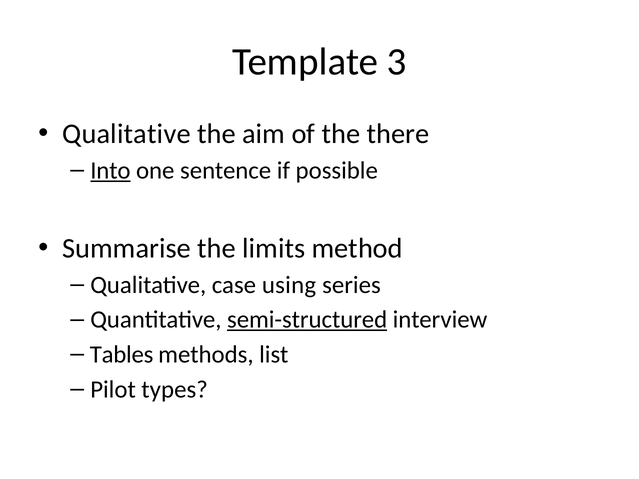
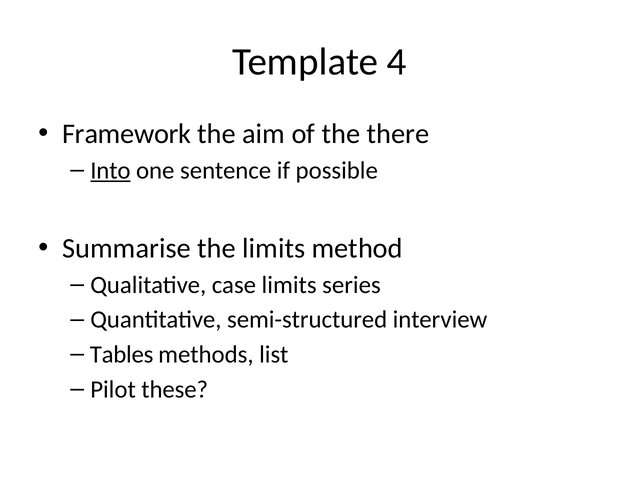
3: 3 -> 4 (397, 62)
Qualitative: Qualitative -> Framework (127, 134)
case using: using -> limits (289, 285)
semi-structured underline: present -> none (307, 320)
types: types -> these (175, 390)
